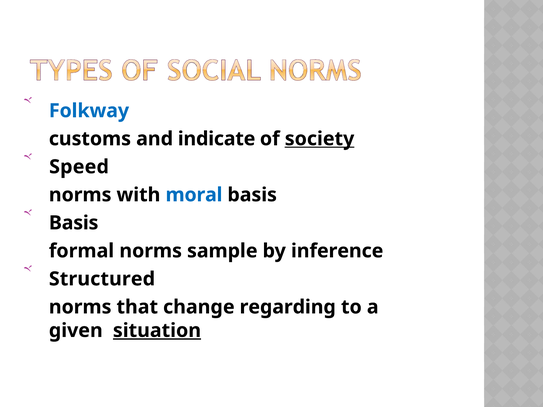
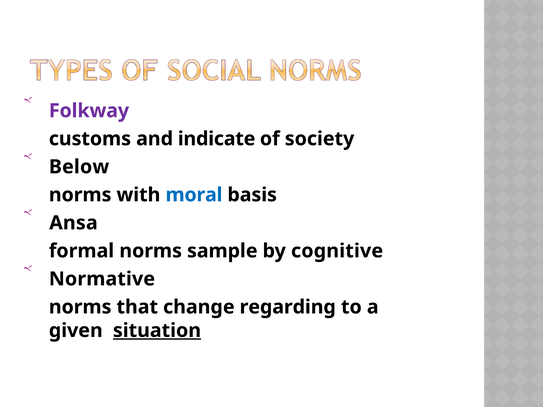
Folkway colour: blue -> purple (89, 111)
society underline: present -> none (320, 139)
Speed: Speed -> Below (79, 167)
Basis: Basis -> Ansa (73, 223)
inference: inference -> cognitive (337, 251)
Structured: Structured -> Normative (102, 279)
